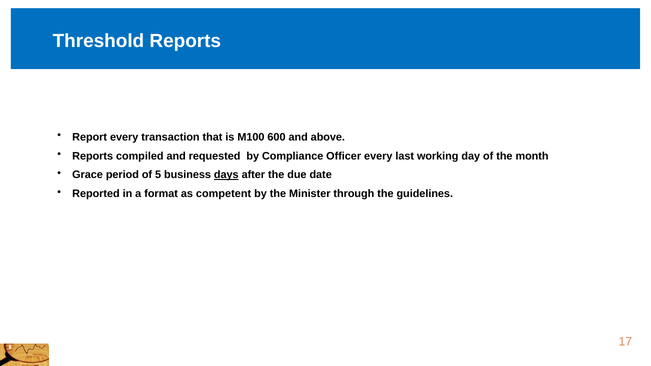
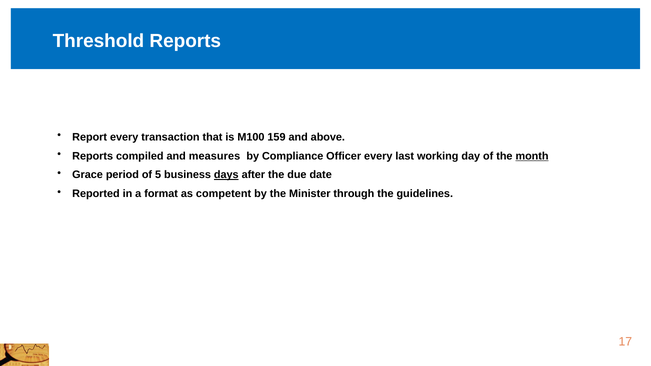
600: 600 -> 159 (277, 137)
requested: requested -> measures (214, 156)
month underline: none -> present (532, 156)
